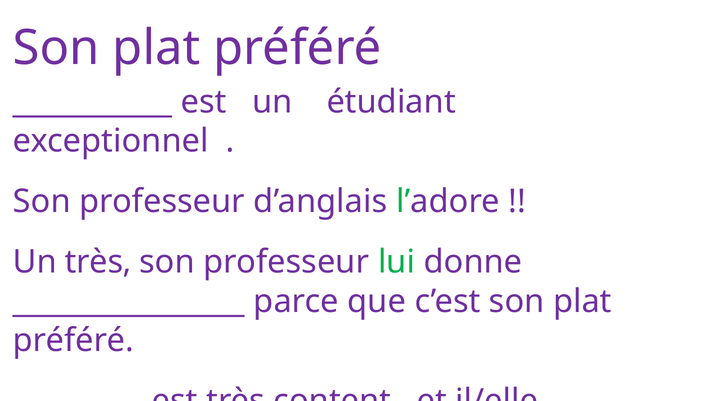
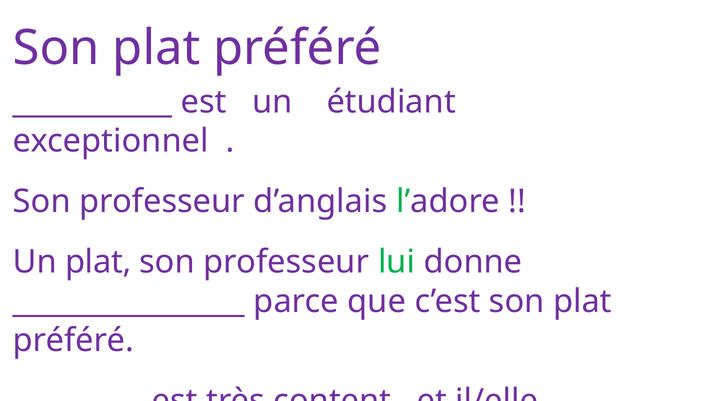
Un très: très -> plat (98, 262)
